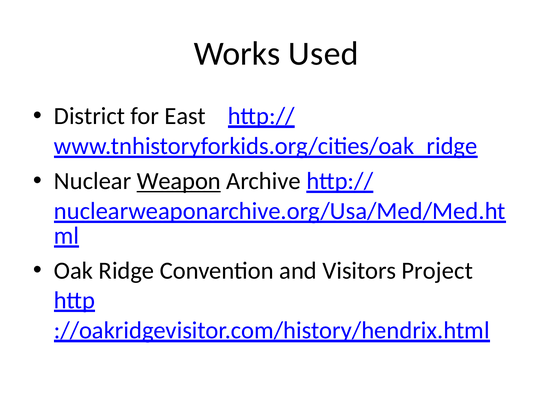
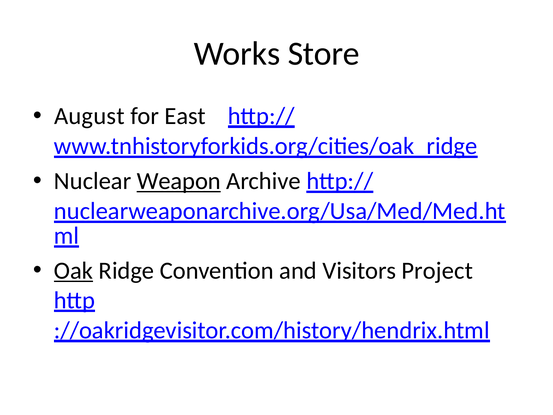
Used: Used -> Store (324, 54)
District: District -> August (89, 116)
Oak underline: none -> present (74, 271)
